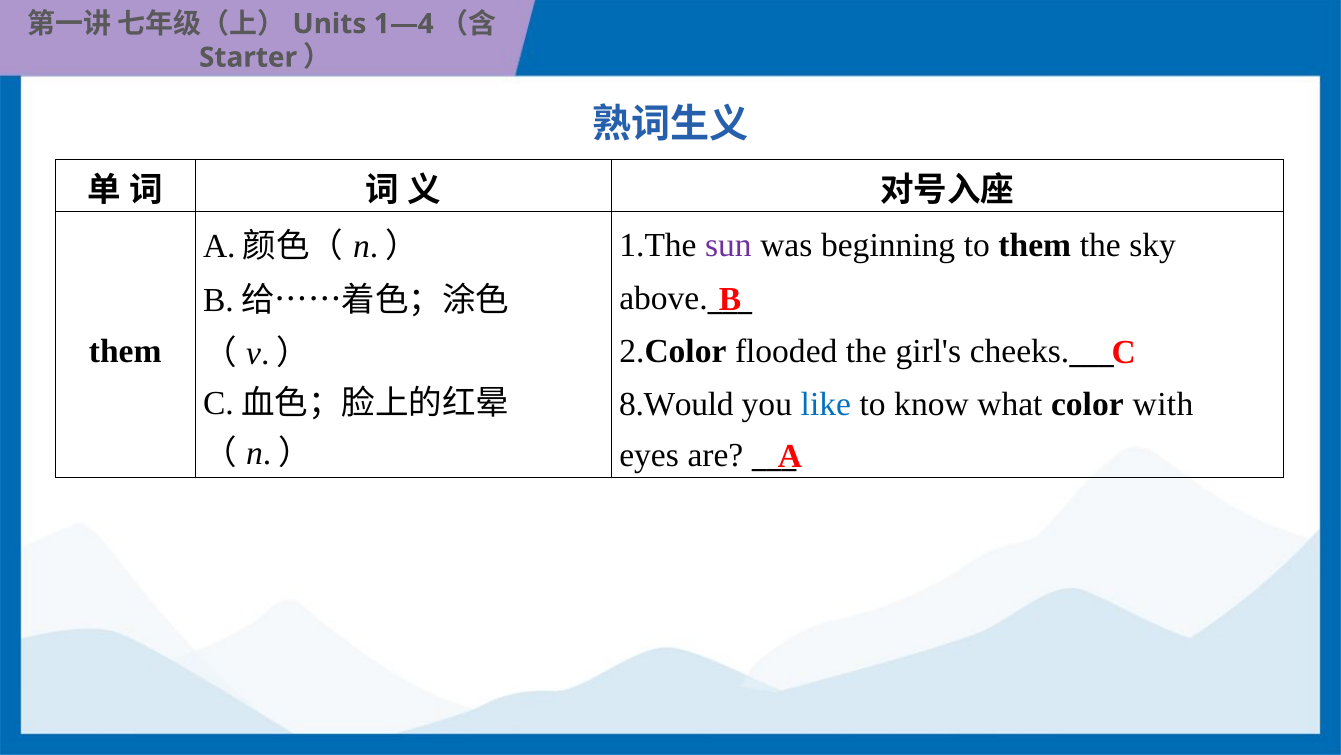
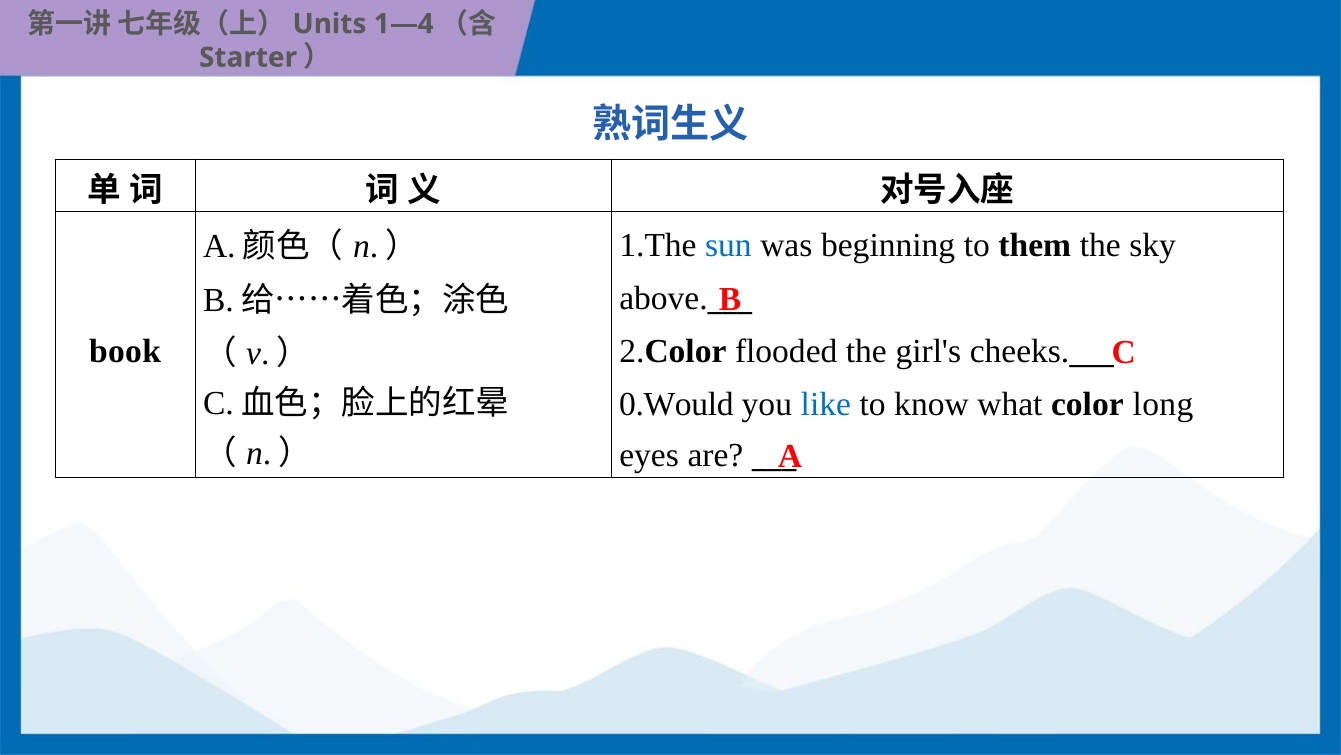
sun colour: purple -> blue (728, 245)
them: them -> book (125, 351)
8.Would: 8.Would -> 0.Would (676, 404)
with: with -> long (1163, 404)
